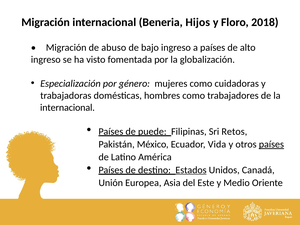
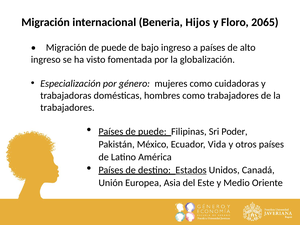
2018: 2018 -> 2065 (265, 22)
Migración de abuso: abuso -> puede (114, 47)
internacional: internacional -> trabajadores (67, 107)
Retos: Retos -> Poder (234, 131)
países underline: present -> none (271, 144)
